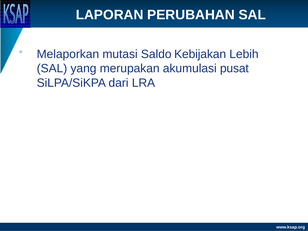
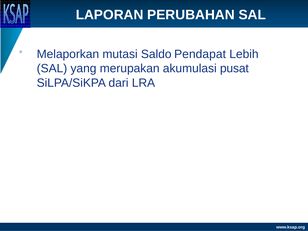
Kebijakan: Kebijakan -> Pendapat (200, 54)
